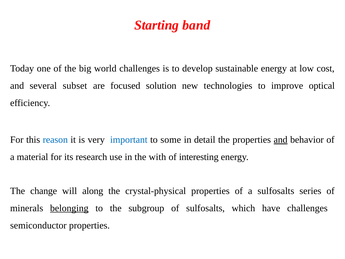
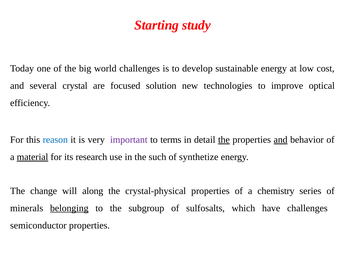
band: band -> study (196, 25)
subset: subset -> crystal (75, 86)
important colour: blue -> purple (129, 140)
some: some -> terms (171, 140)
the underline: none -> present (224, 140)
material underline: none -> present (33, 157)
with: with -> such (157, 157)
interesting: interesting -> synthetize (199, 157)
a sulfosalts: sulfosalts -> chemistry (276, 191)
